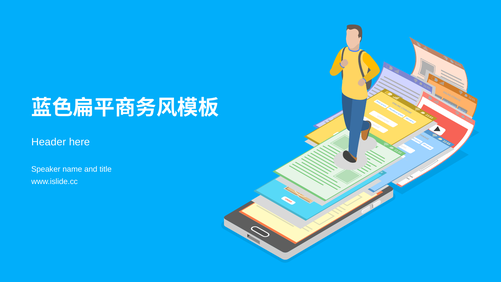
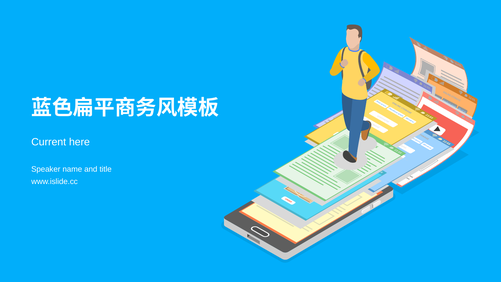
Header: Header -> Current (49, 142)
